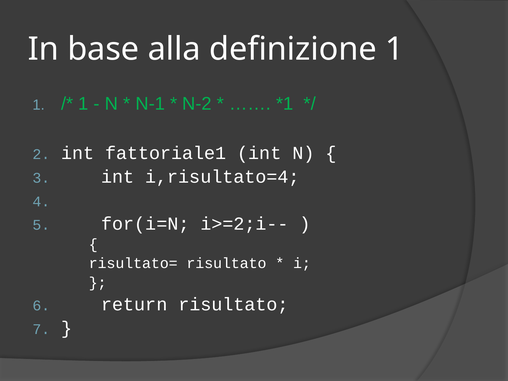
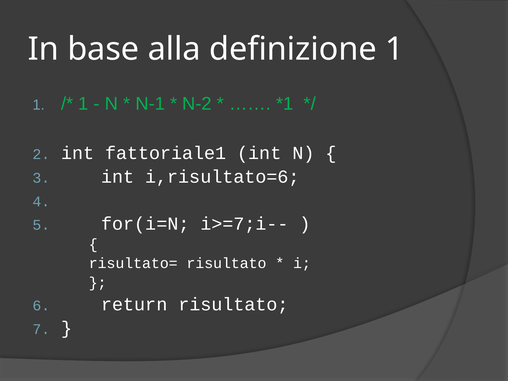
i,risultato=4: i,risultato=4 -> i,risultato=6 (222, 177)
i>=2;i--: i>=2;i-- -> i>=7;i-- (244, 224)
